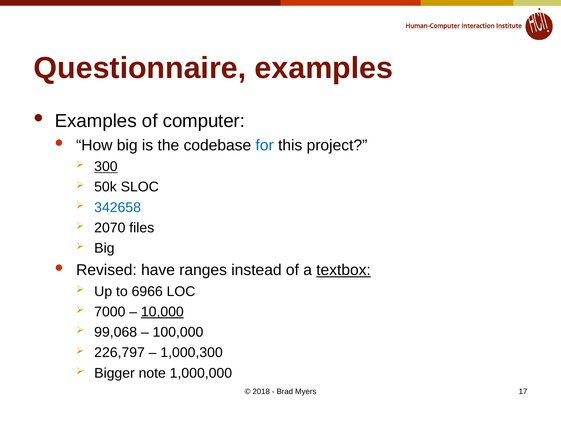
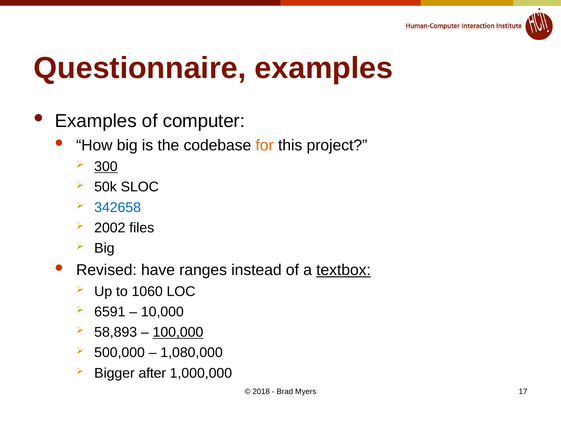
for colour: blue -> orange (265, 145)
2070: 2070 -> 2002 (110, 228)
6966: 6966 -> 1060 (147, 291)
7000: 7000 -> 6591 (110, 312)
10,000 underline: present -> none (162, 312)
99,068: 99,068 -> 58,893 (116, 332)
100,000 underline: none -> present (178, 332)
226,797: 226,797 -> 500,000 (120, 352)
1,000,300: 1,000,300 -> 1,080,000 (192, 352)
note: note -> after (152, 373)
